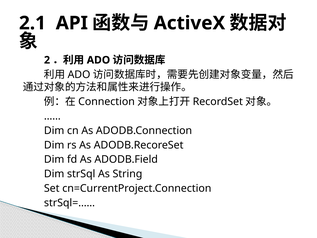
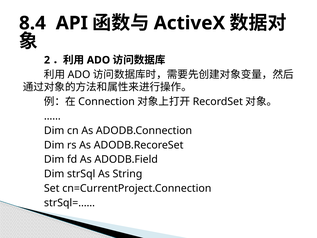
2.1: 2.1 -> 8.4 (32, 23)
